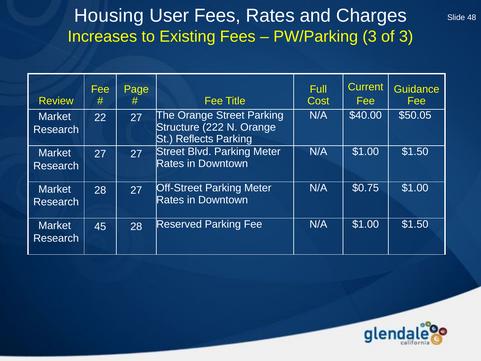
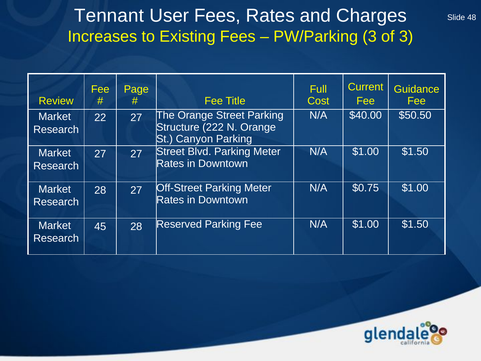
Housing: Housing -> Tennant (109, 16)
$50.05: $50.05 -> $50.50 (415, 115)
Reflects: Reflects -> Canyon (194, 139)
